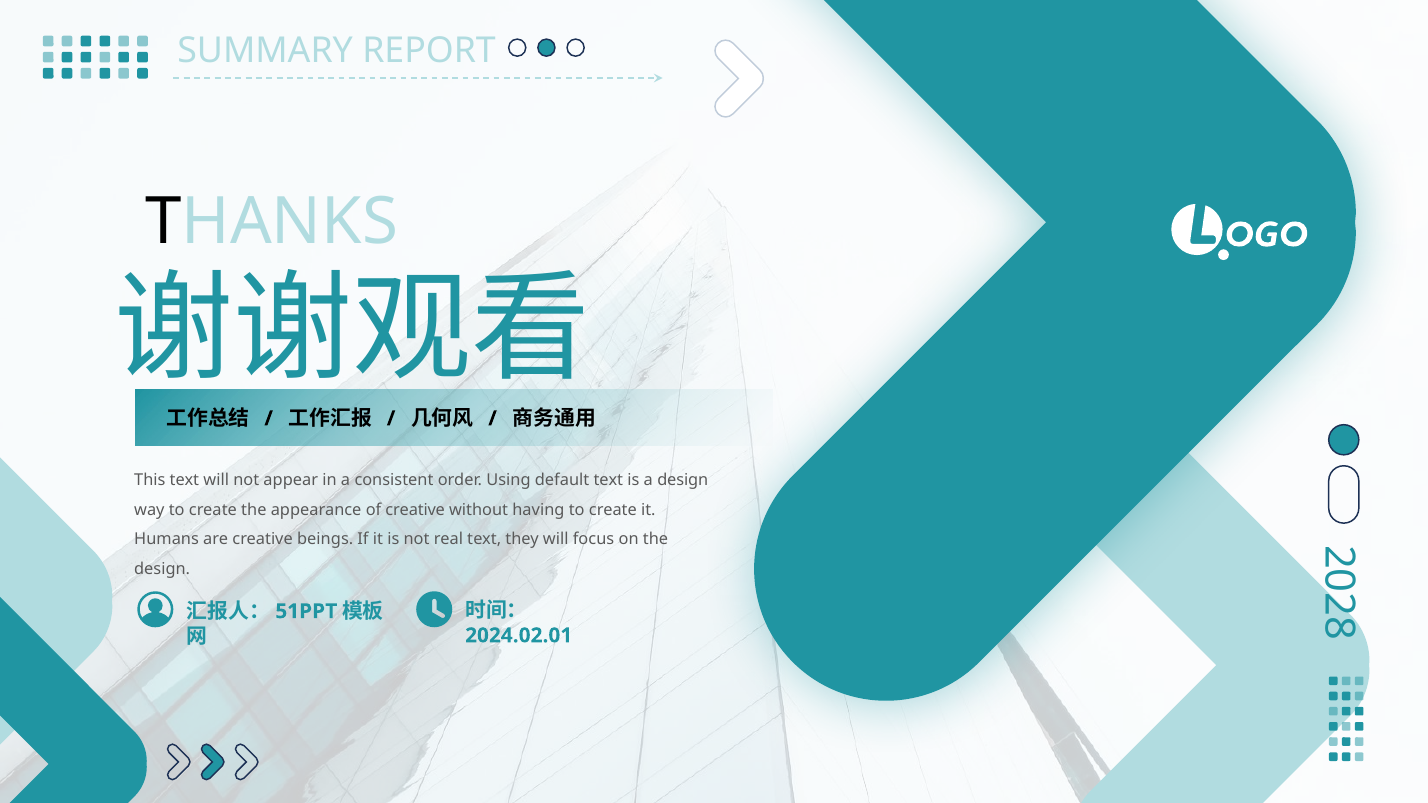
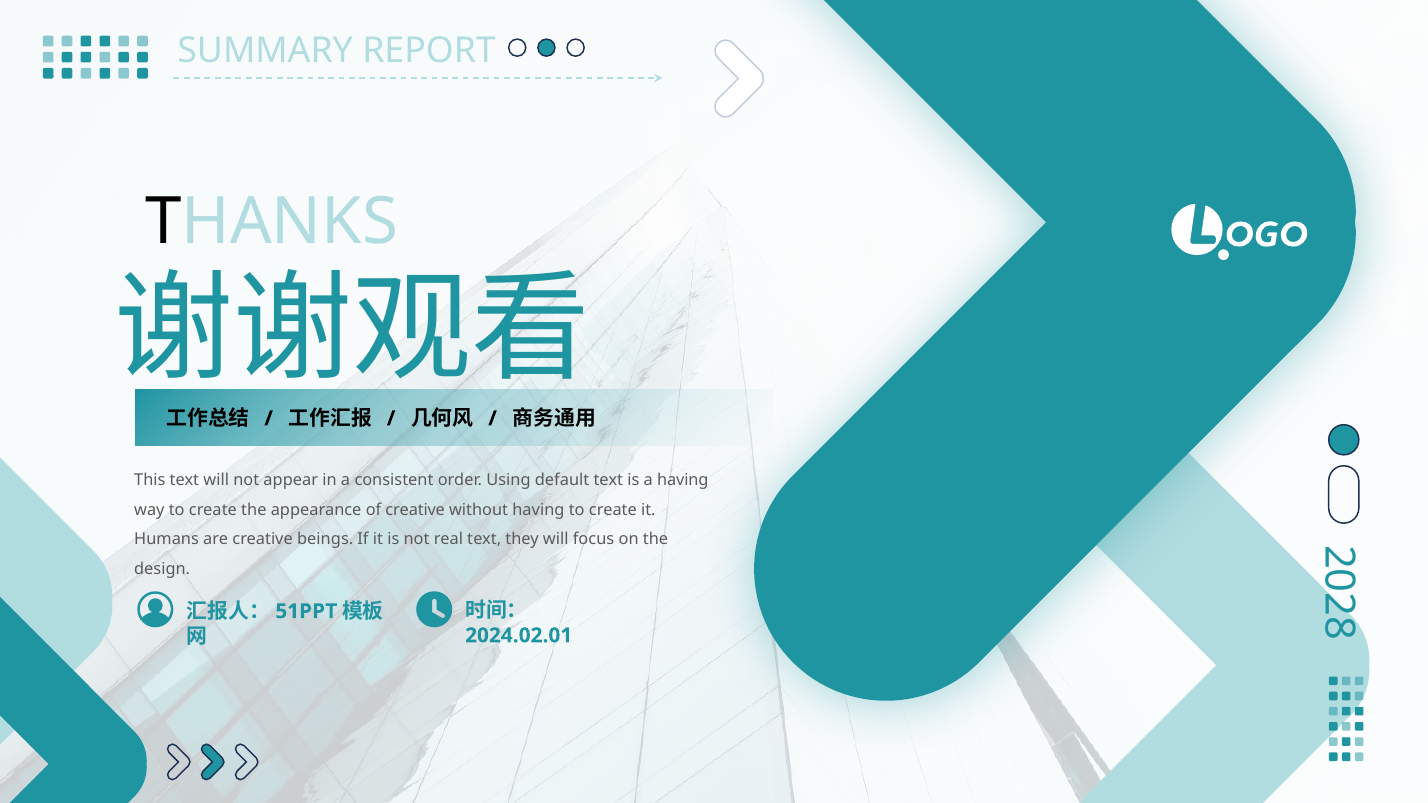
a design: design -> having (683, 481)
